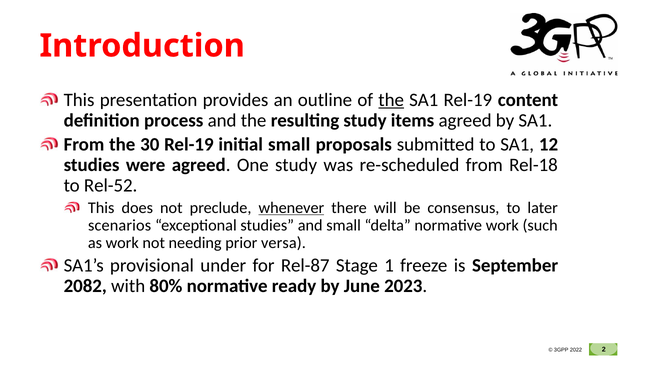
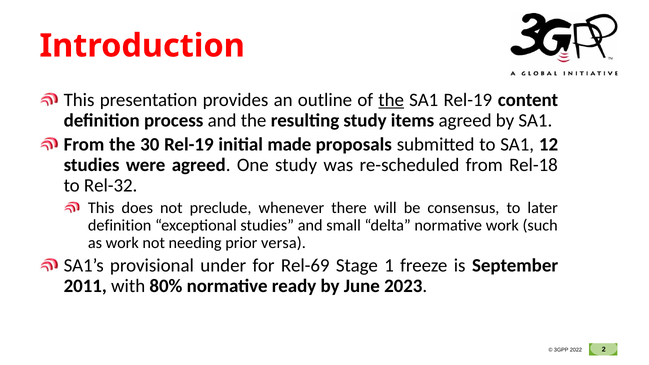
initial small: small -> made (289, 145)
Rel-52: Rel-52 -> Rel-32 (111, 186)
whenever underline: present -> none (291, 208)
scenarios: scenarios -> definition (120, 225)
Rel-87: Rel-87 -> Rel-69 (305, 266)
2082: 2082 -> 2011 (85, 286)
